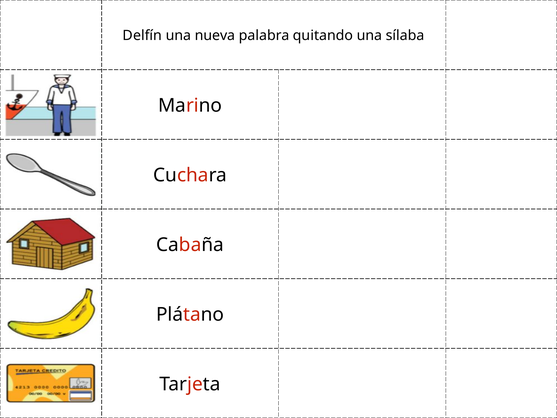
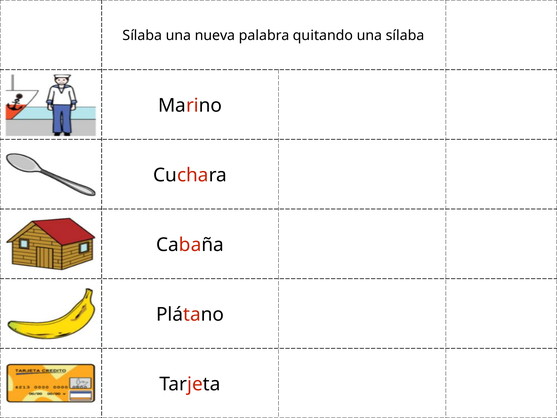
Delfín: Delfín -> Sílaba (142, 36)
